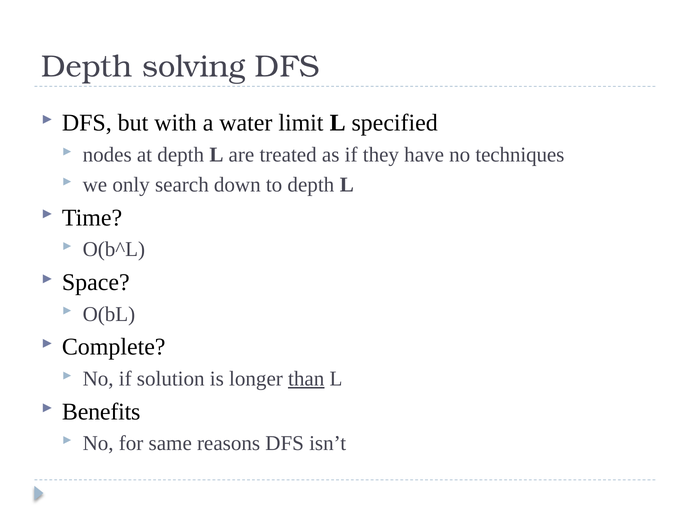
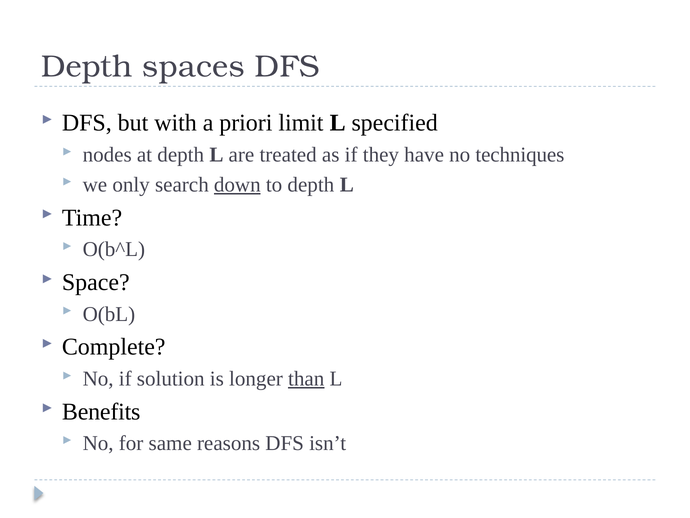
solving: solving -> spaces (194, 67)
water: water -> priori (246, 123)
down underline: none -> present (237, 185)
